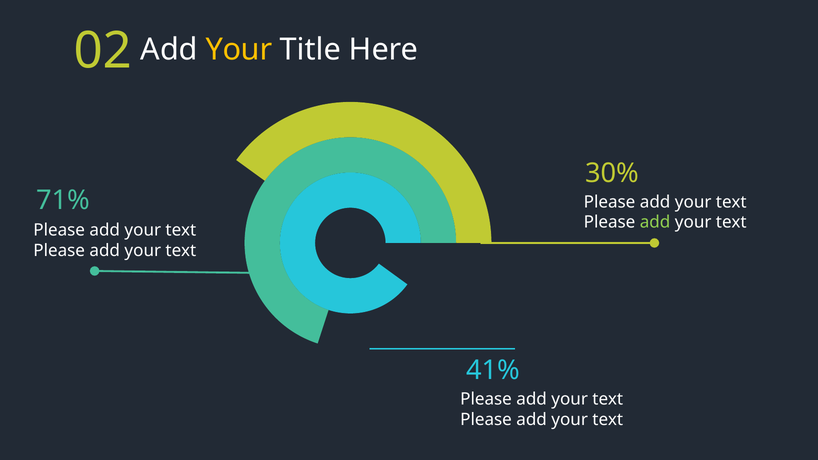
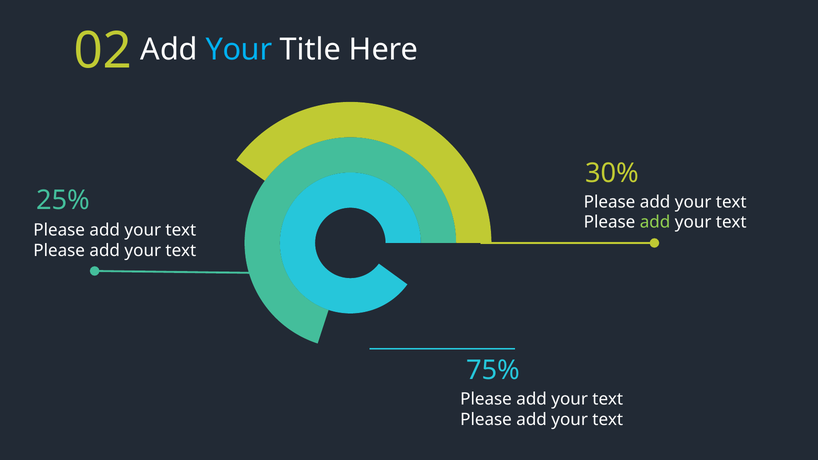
Your colour: yellow -> light blue (239, 50)
71%: 71% -> 25% (63, 200)
41%: 41% -> 75% (493, 370)
